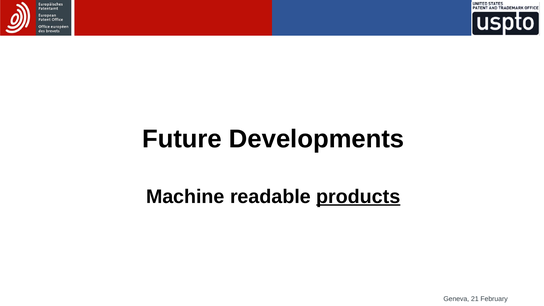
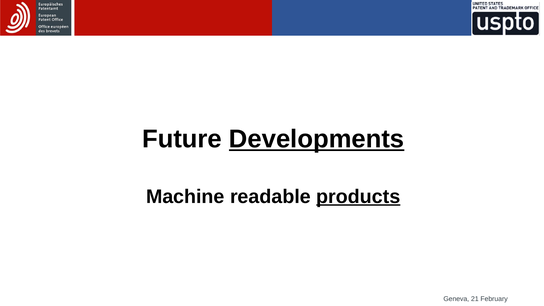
Developments underline: none -> present (317, 139)
